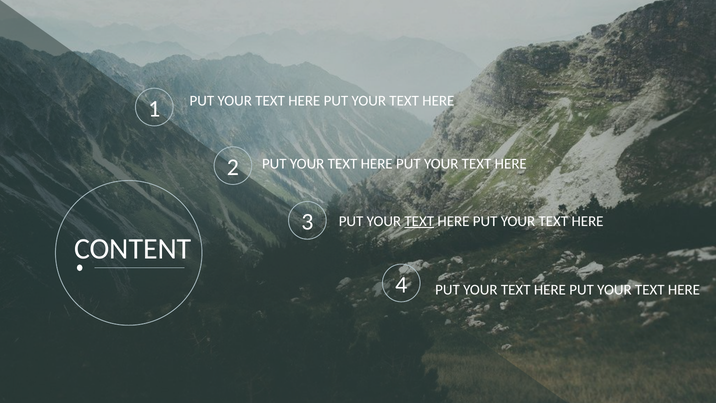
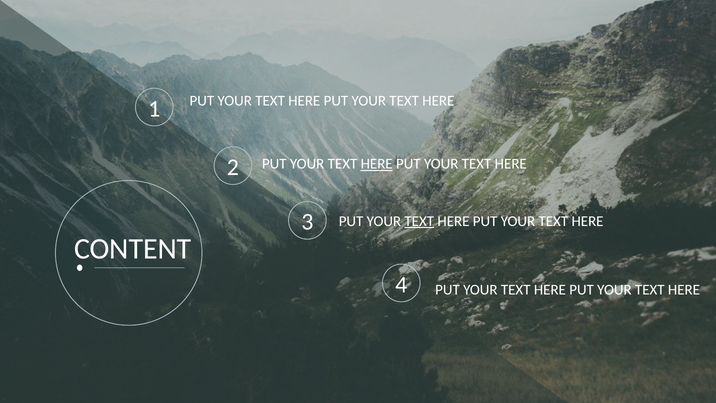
HERE underline: none -> present (377, 164)
